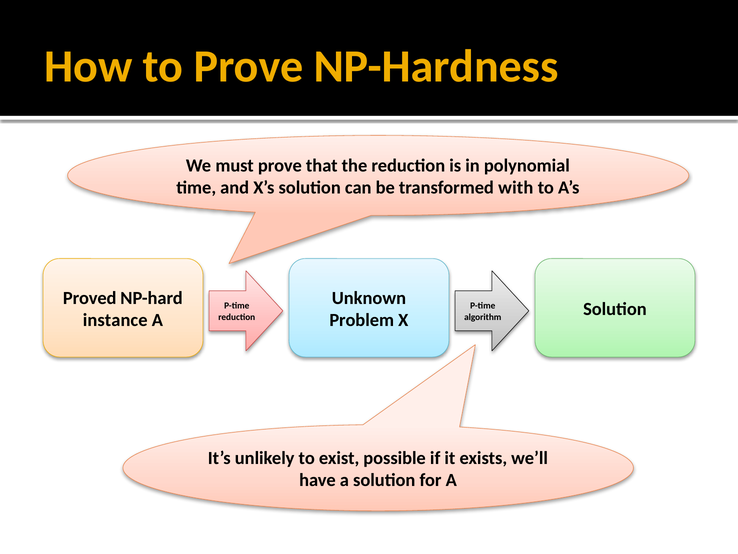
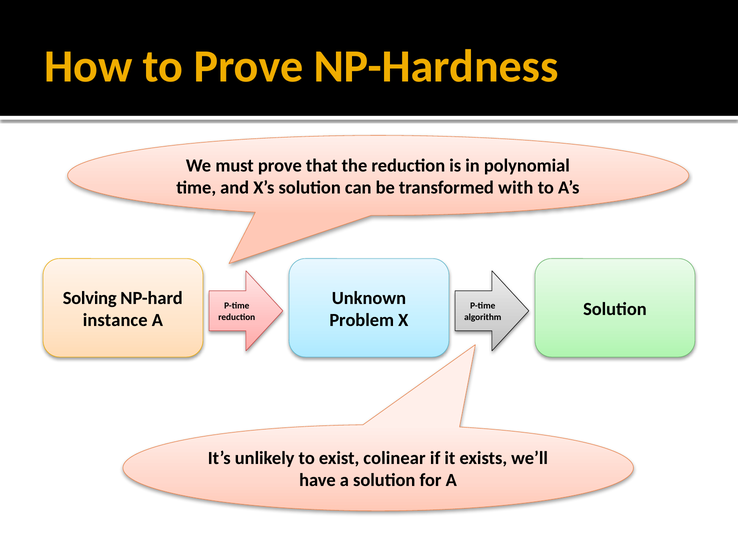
Proved: Proved -> Solving (90, 298)
possible: possible -> colinear (394, 458)
